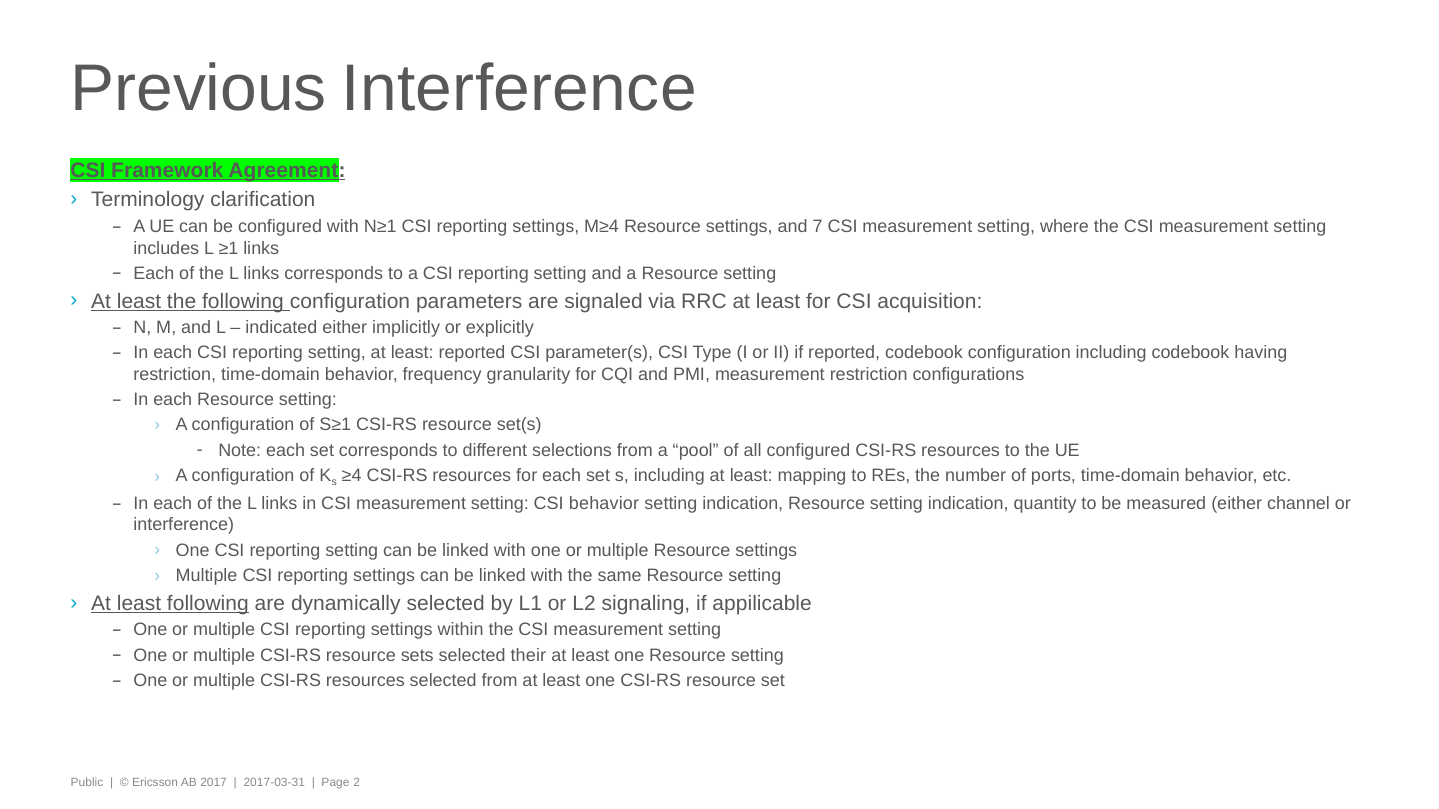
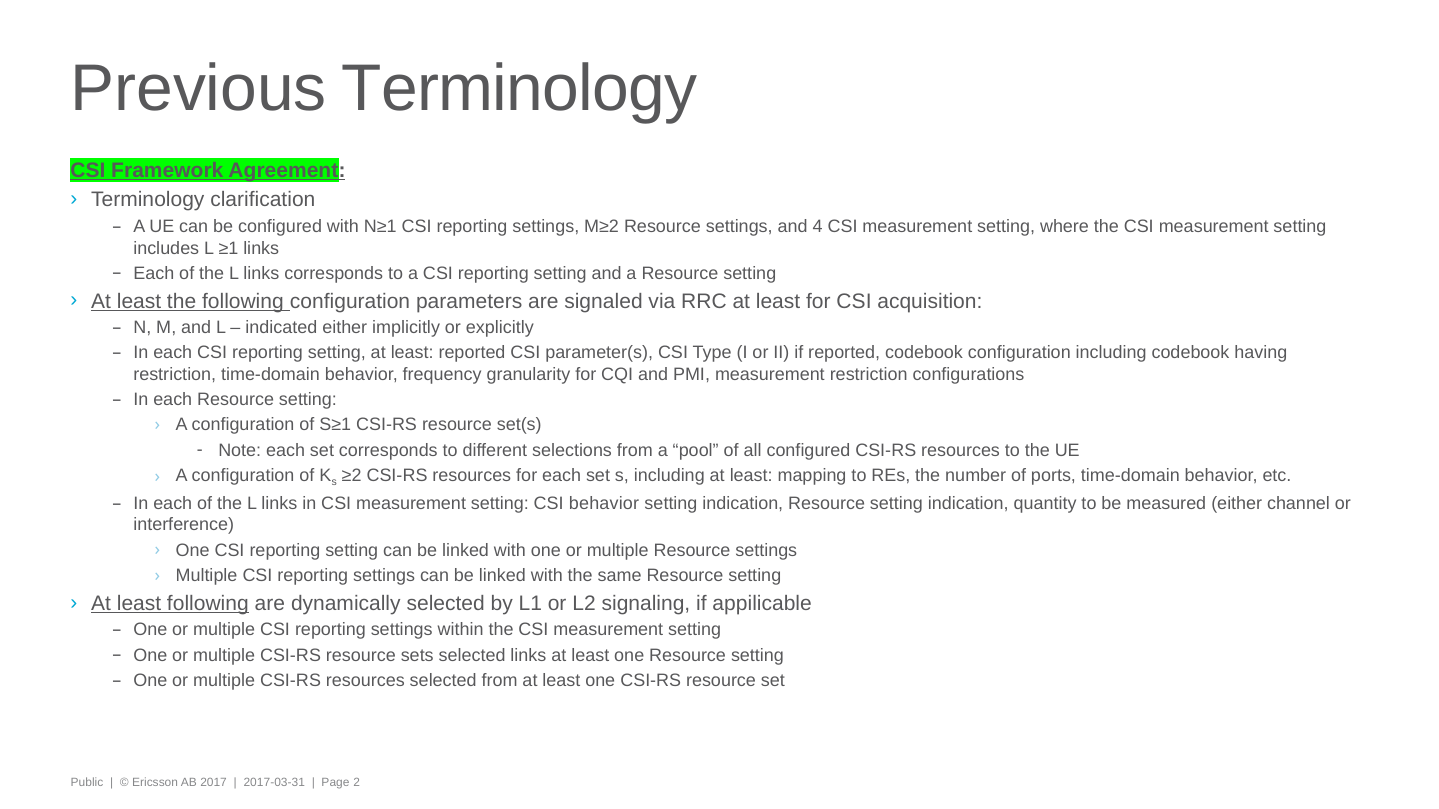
Previous Interference: Interference -> Terminology (520, 88)
M≥4: M≥4 -> M≥2 (602, 227)
7: 7 -> 4 (818, 227)
≥4: ≥4 -> ≥2 (352, 476)
selected their: their -> links (528, 656)
